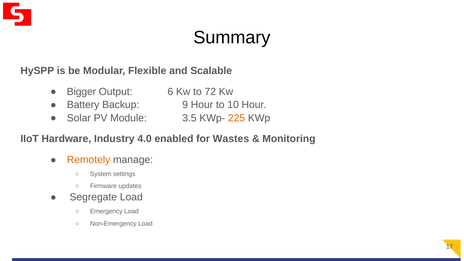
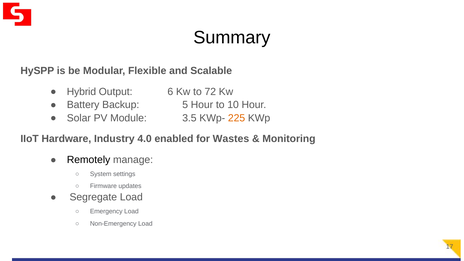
Bigger: Bigger -> Hybrid (81, 92)
9: 9 -> 5 (185, 105)
Remotely colour: orange -> black (89, 160)
